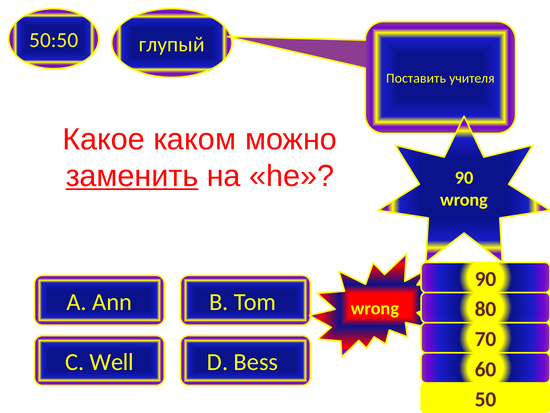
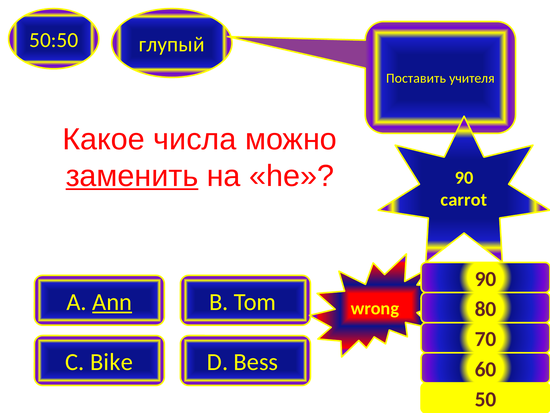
каком: каком -> числа (195, 139)
wrong: wrong -> carrot (464, 200)
Ann underline: none -> present (112, 302)
Well: Well -> Bike (111, 362)
